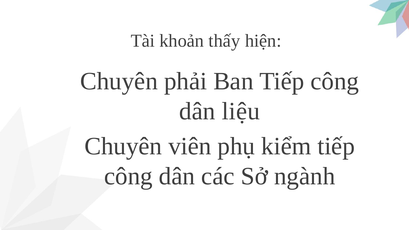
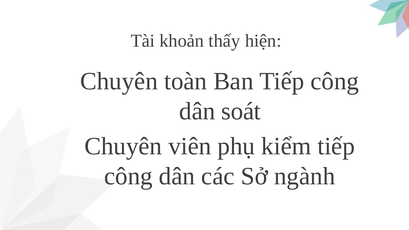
phải: phải -> toàn (186, 81)
liệu: liệu -> soát (241, 111)
